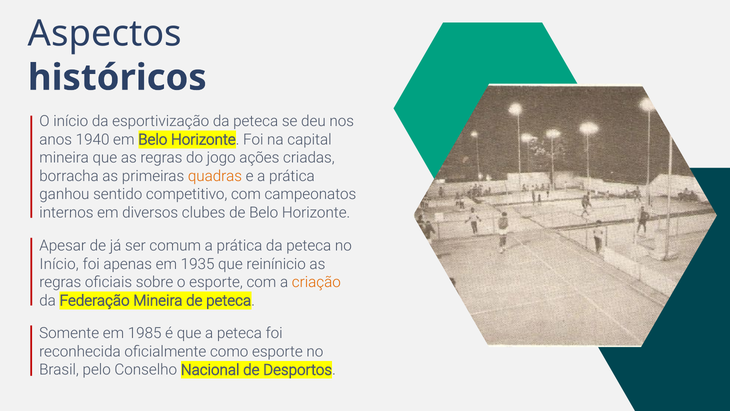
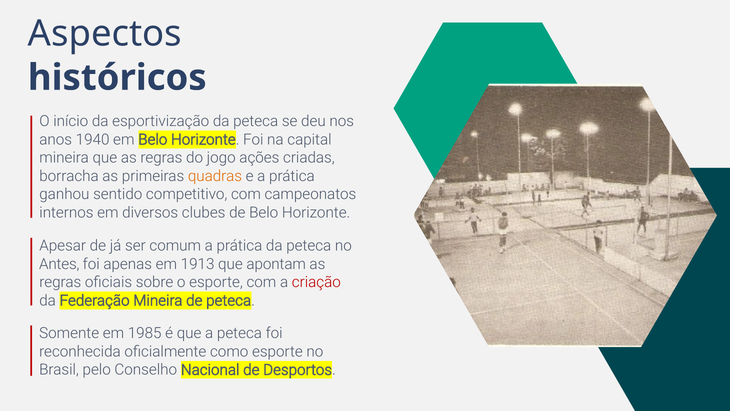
Início: Início -> Antes (59, 264)
1935: 1935 -> 1913 (198, 264)
reinínicio: reinínicio -> apontam (276, 264)
criação colour: orange -> red (316, 282)
